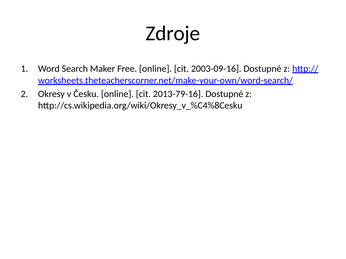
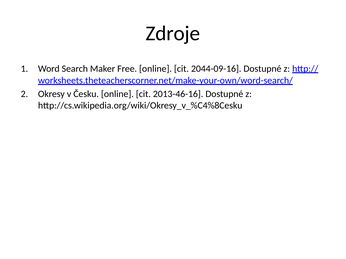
2003-09-16: 2003-09-16 -> 2044-09-16 (216, 69)
2013-79-16: 2013-79-16 -> 2013-46-16 (178, 94)
